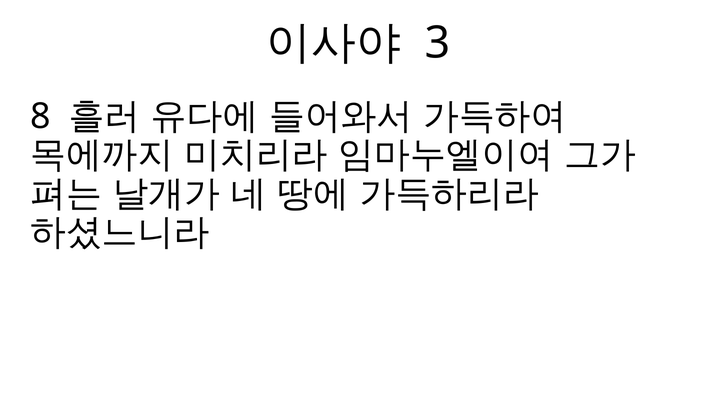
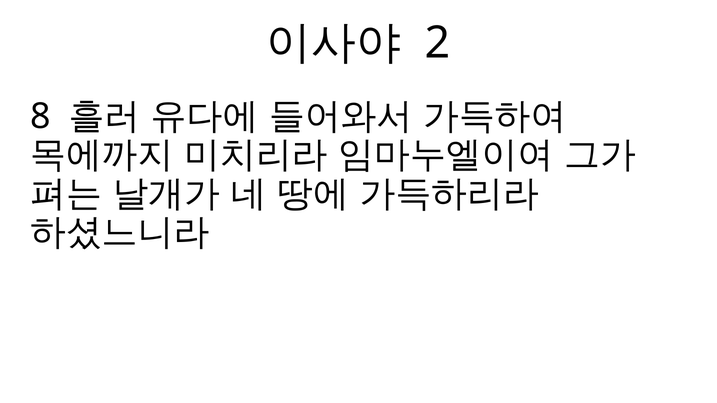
3: 3 -> 2 (438, 43)
